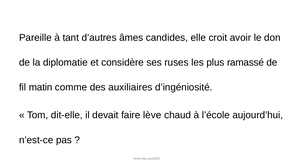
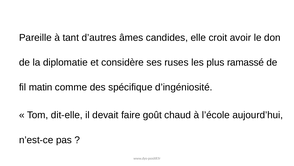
auxiliaires: auxiliaires -> spécifique (130, 87)
lève: lève -> goût (152, 115)
